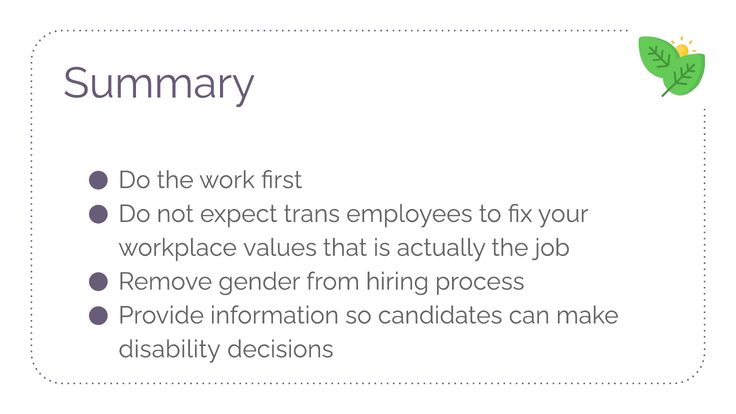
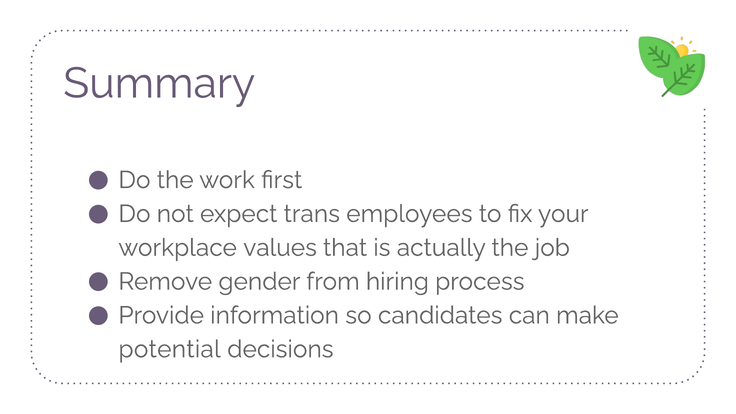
disability: disability -> potential (170, 349)
